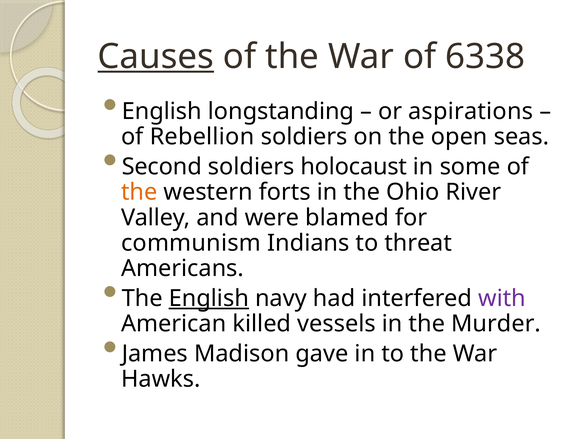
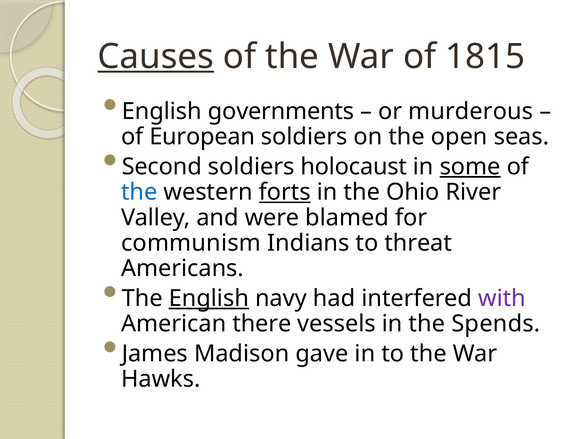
6338: 6338 -> 1815 (485, 57)
longstanding: longstanding -> governments (281, 111)
aspirations: aspirations -> murderous (471, 111)
Rebellion: Rebellion -> European (202, 137)
some underline: none -> present (470, 167)
the colour: orange -> blue (139, 192)
forts underline: none -> present (285, 192)
killed: killed -> there (262, 324)
Murder: Murder -> Spends (496, 324)
